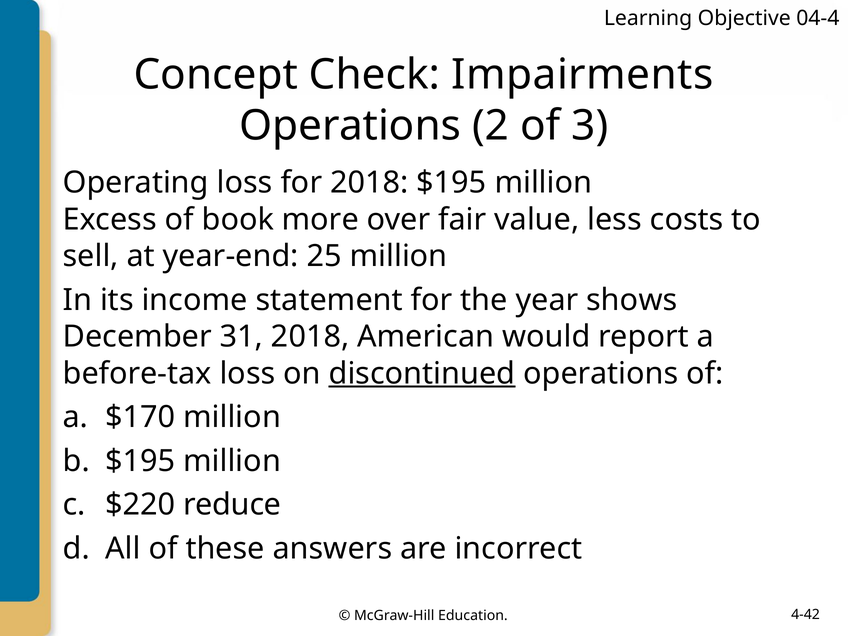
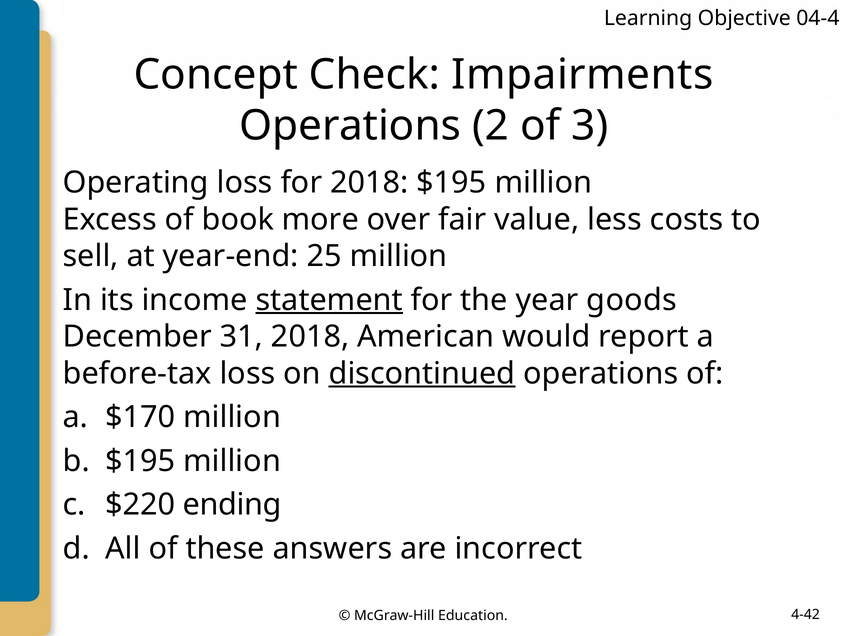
statement underline: none -> present (329, 300)
shows: shows -> goods (632, 300)
reduce: reduce -> ending (232, 505)
